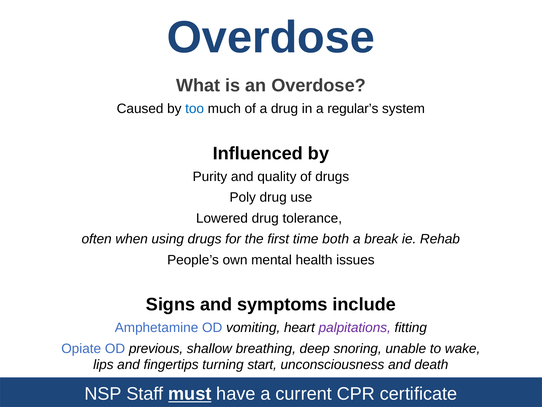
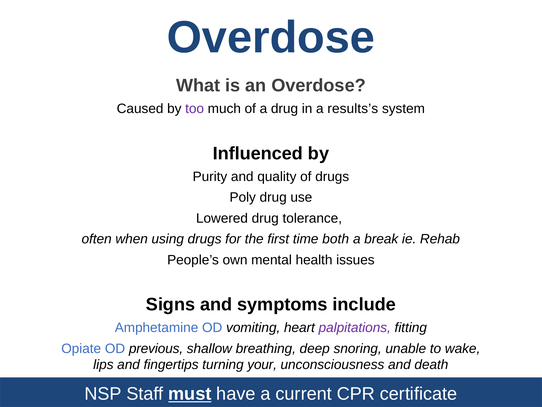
too colour: blue -> purple (195, 109)
regular’s: regular’s -> results’s (353, 109)
start: start -> your (262, 364)
